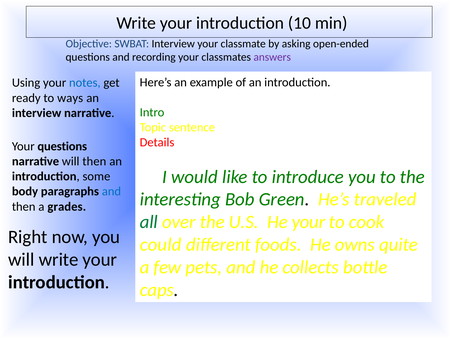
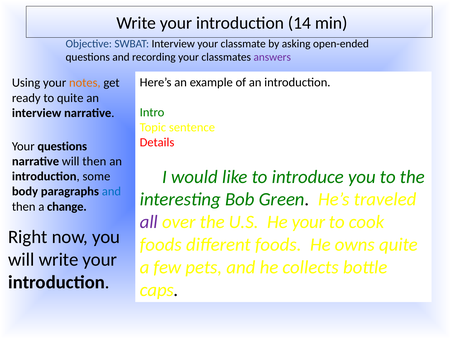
10: 10 -> 14 (299, 23)
notes colour: blue -> orange (85, 83)
to ways: ways -> quite (70, 98)
grades: grades -> change (67, 206)
all colour: green -> purple (149, 222)
could: could -> foods (161, 244)
